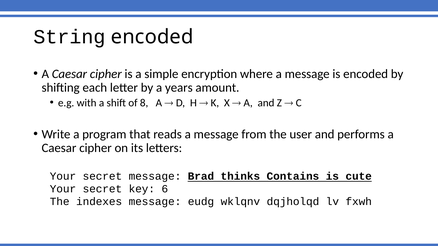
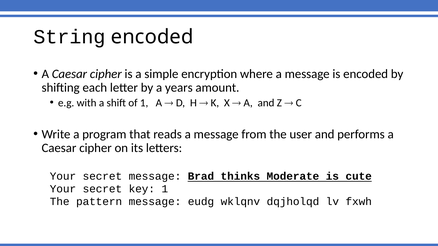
of 8: 8 -> 1 (144, 103)
Contains: Contains -> Moderate (293, 176)
key 6: 6 -> 1 (165, 189)
indexes: indexes -> pattern (99, 202)
